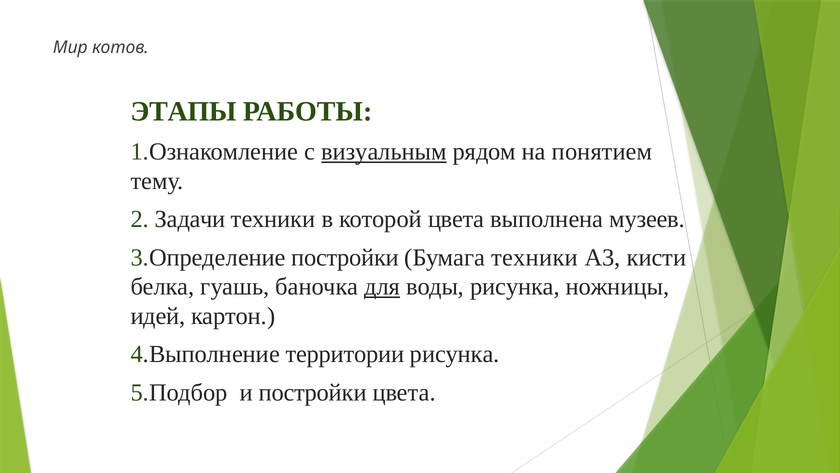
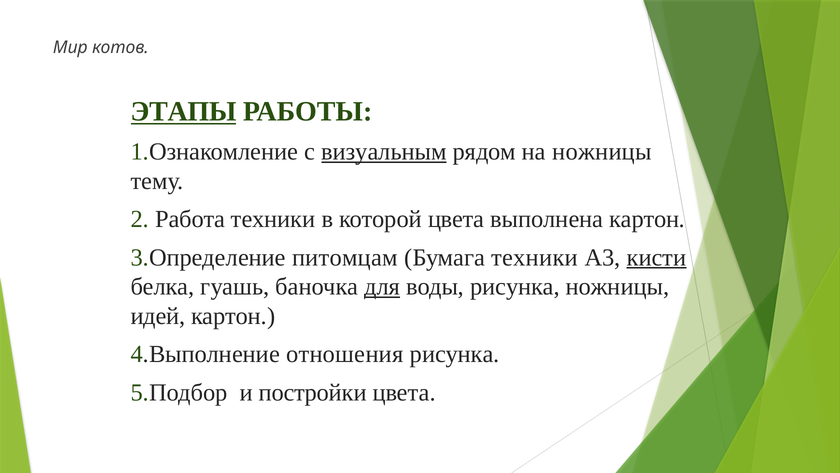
ЭТАПЫ underline: none -> present (183, 112)
на понятием: понятием -> ножницы (602, 152)
Задачи: Задачи -> Работа (190, 219)
выполнена музеев: музеев -> картон (647, 219)
3.Определение постройки: постройки -> питомцам (345, 257)
кисти underline: none -> present (656, 257)
территории: территории -> отношения (345, 354)
